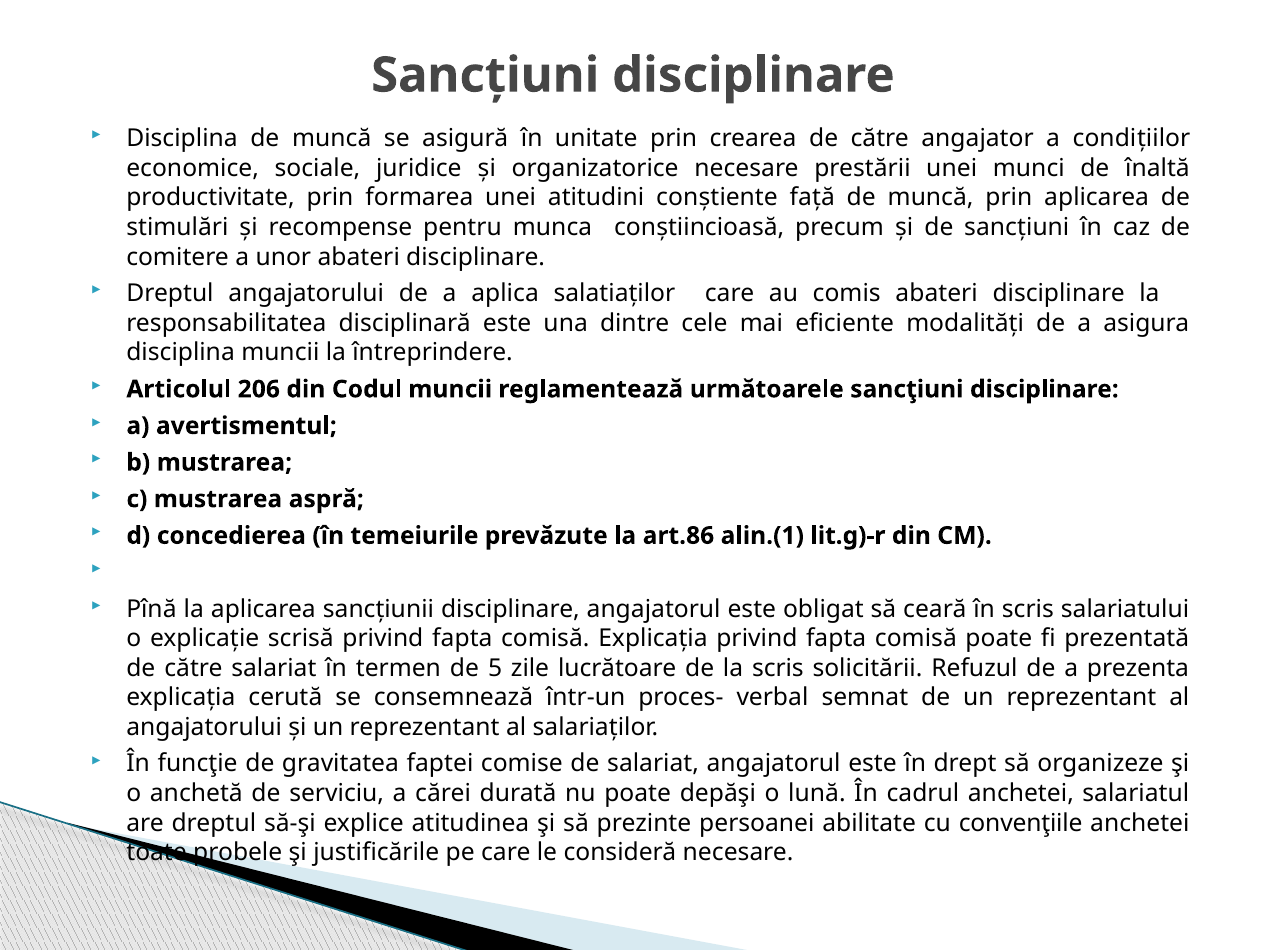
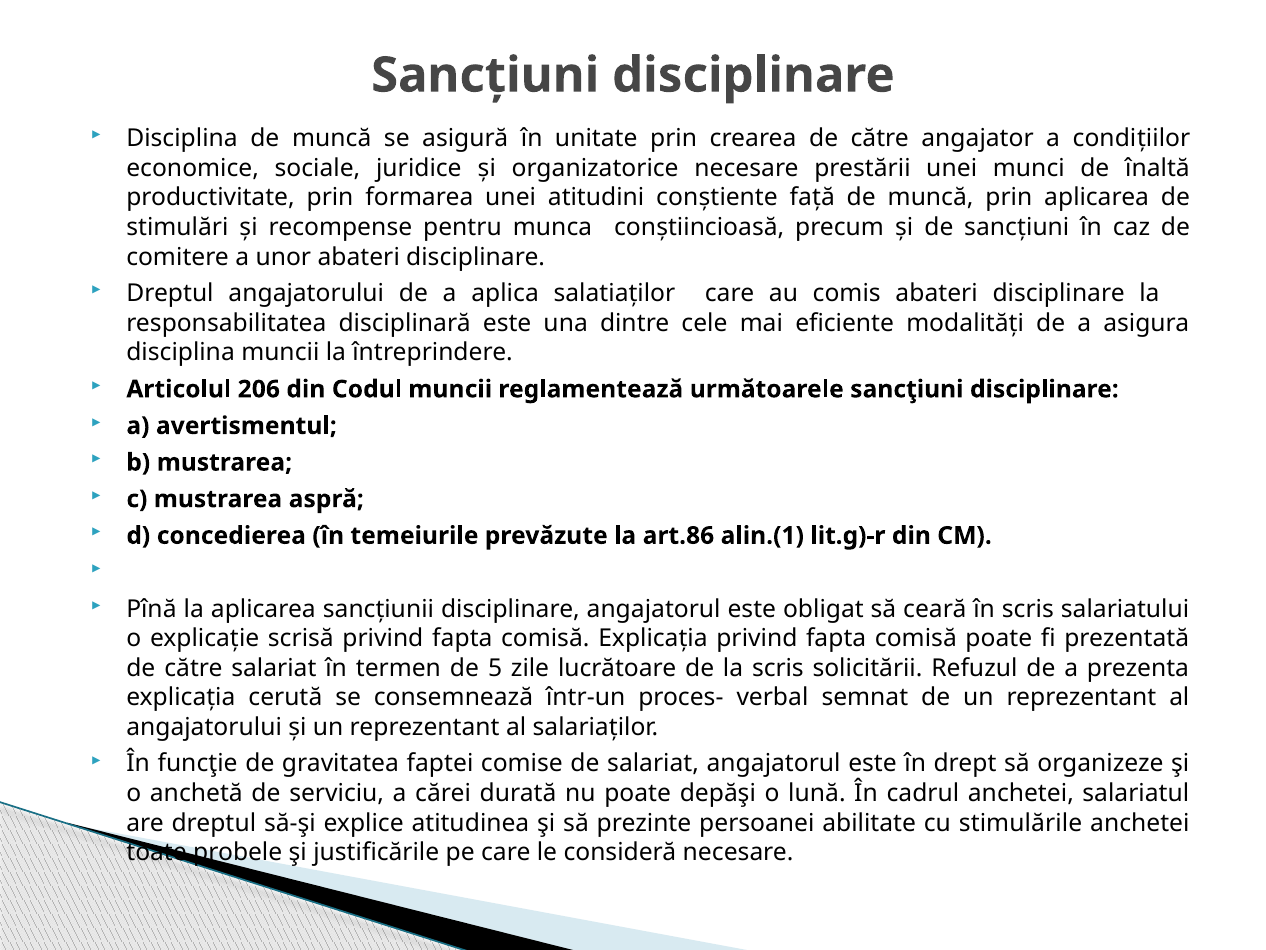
convenţiile: convenţiile -> stimulările (1021, 823)
